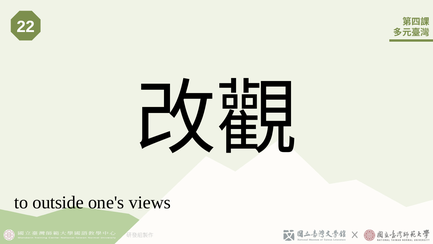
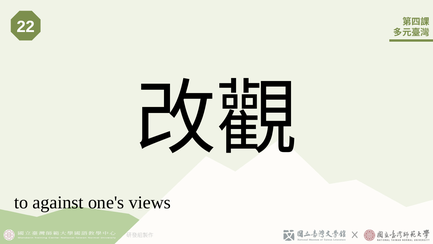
outside: outside -> against (58, 202)
